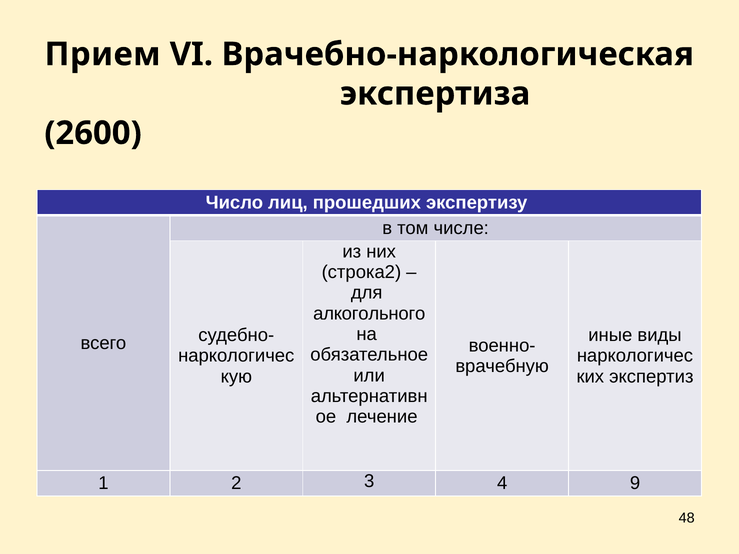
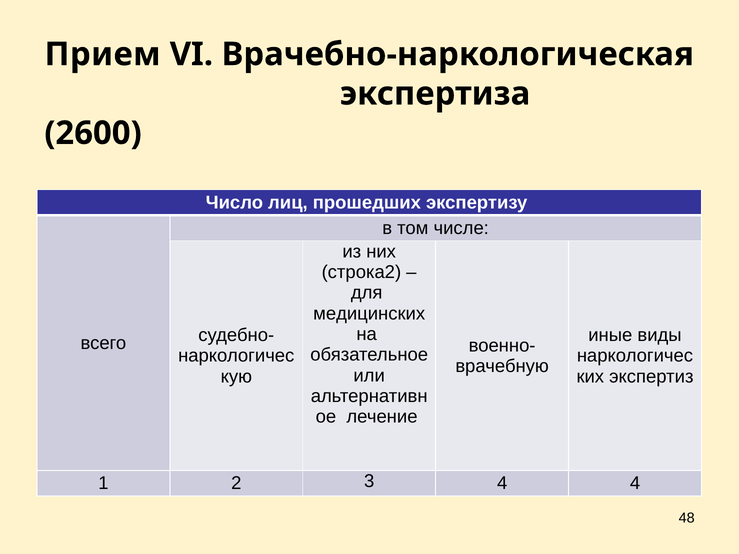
алкогольного: алкогольного -> медицинских (369, 314)
4 9: 9 -> 4 (635, 484)
